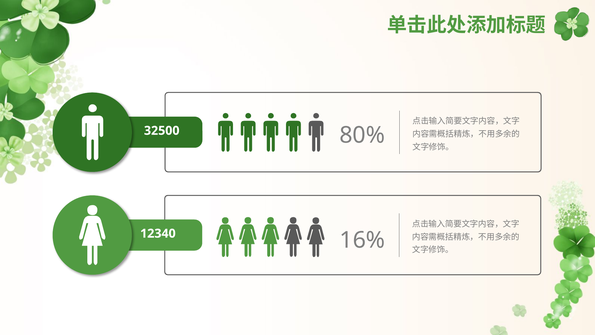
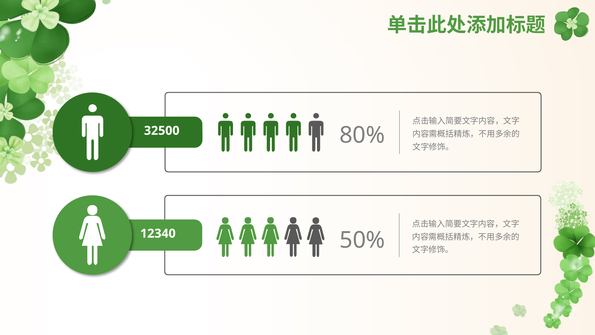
16%: 16% -> 50% (362, 240)
